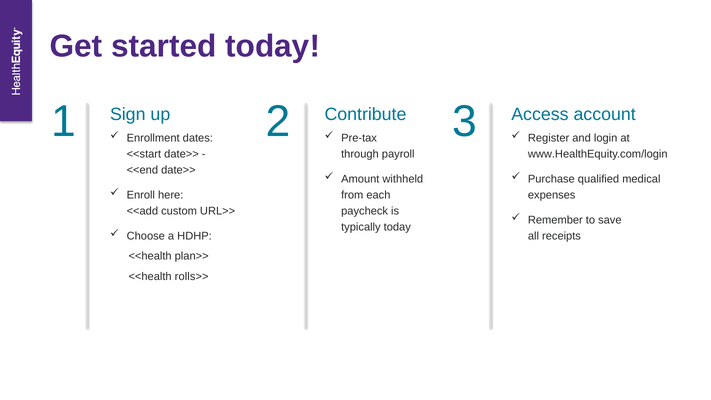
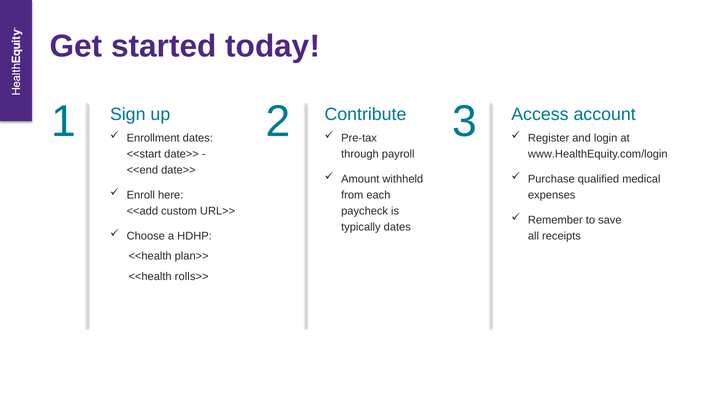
typically today: today -> dates (397, 227)
